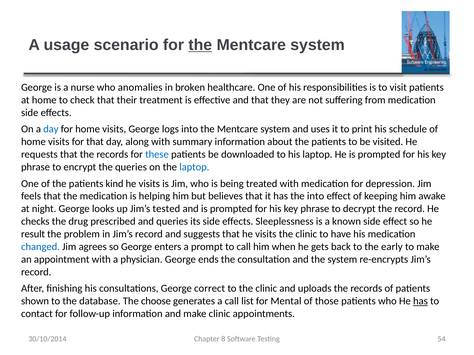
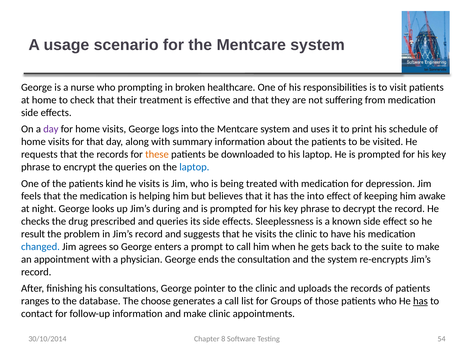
the underline: present -> none (200, 45)
anomalies: anomalies -> prompting (140, 87)
day colour: blue -> purple (51, 129)
these colour: blue -> orange (157, 155)
tested: tested -> during (166, 209)
early: early -> suite (392, 247)
correct: correct -> pointer (210, 289)
shown: shown -> ranges (35, 301)
Mental: Mental -> Groups (286, 301)
